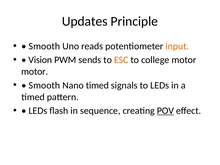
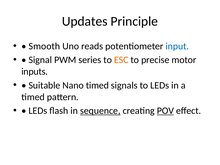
input colour: orange -> blue (177, 46)
Vision: Vision -> Signal (40, 60)
sends: sends -> series (90, 60)
college: college -> precise (155, 60)
motor: motor -> inputs (35, 72)
Smooth: Smooth -> Suitable (44, 85)
sequence underline: none -> present (100, 111)
